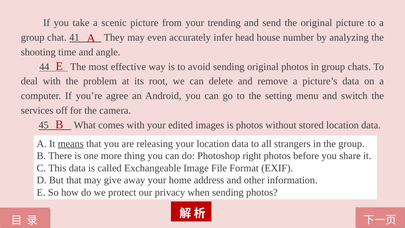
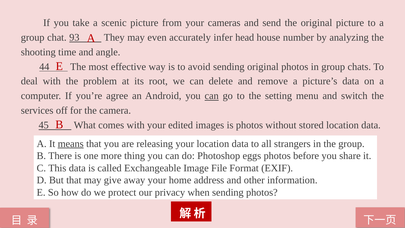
trending: trending -> cameras (224, 23)
41: 41 -> 93 (74, 38)
can underline: none -> present (212, 96)
right: right -> eggs (252, 156)
